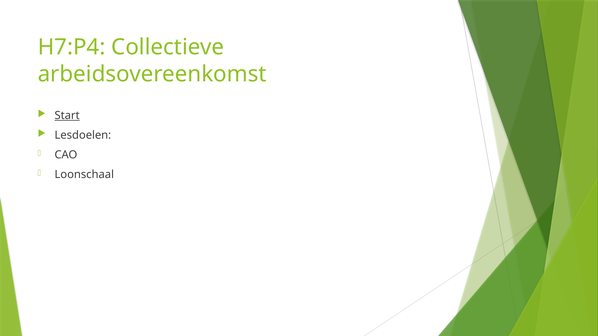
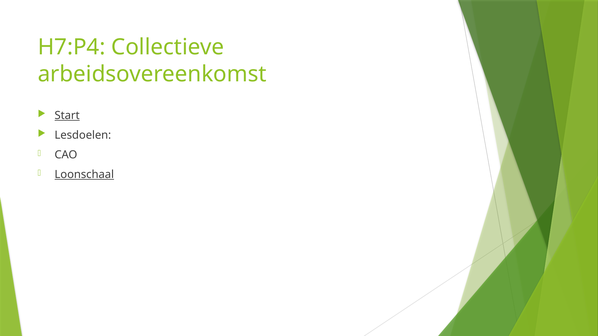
Loonschaal underline: none -> present (84, 175)
